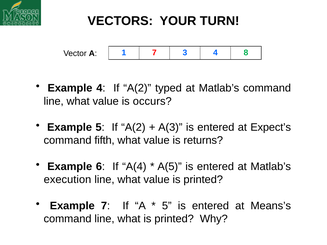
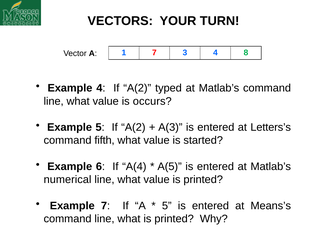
Expect’s: Expect’s -> Letters’s (271, 127)
returns: returns -> started (203, 141)
execution: execution -> numerical (68, 180)
